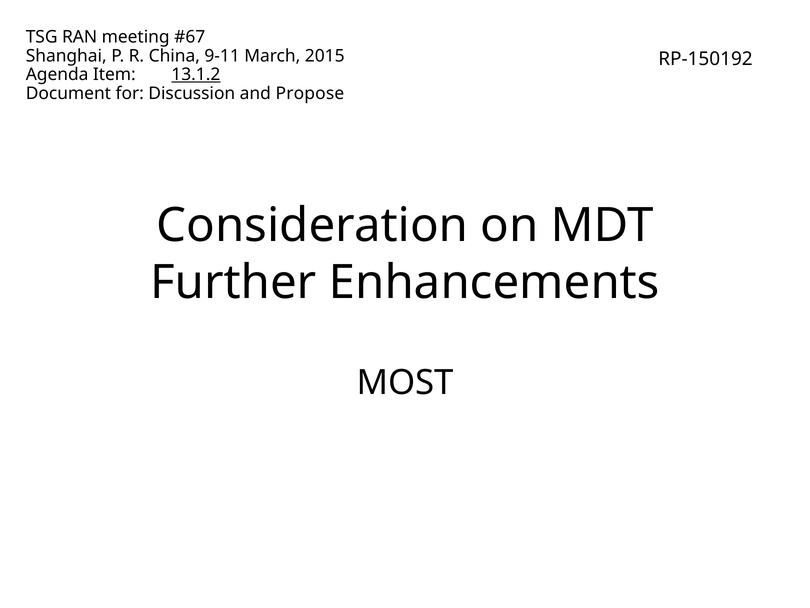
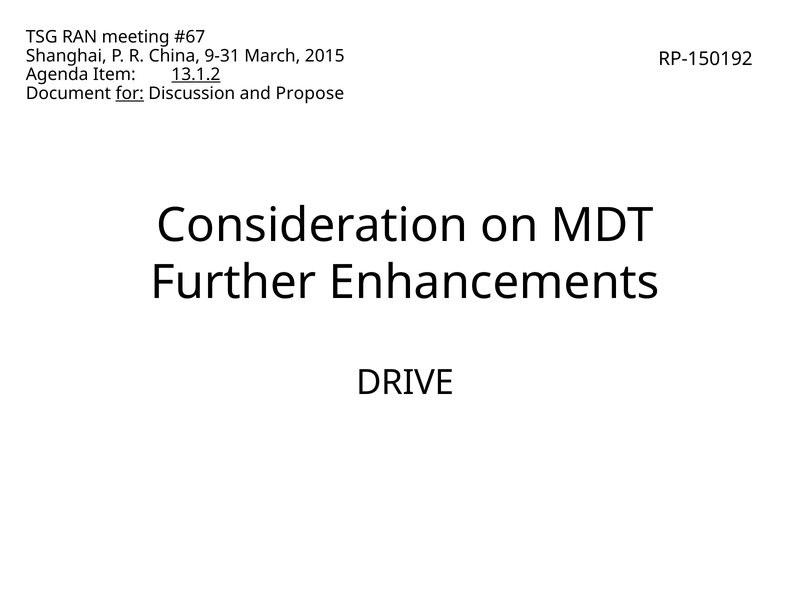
9-11: 9-11 -> 9-31 (222, 56)
for underline: none -> present (130, 93)
MOST: MOST -> DRIVE (405, 382)
